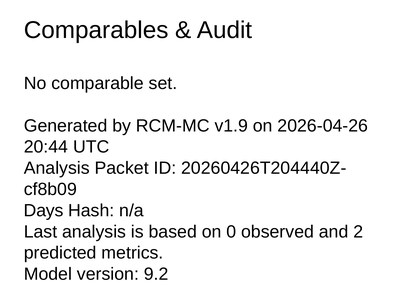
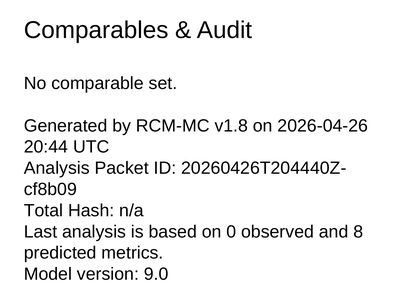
v1.9: v1.9 -> v1.8 (231, 126)
Days: Days -> Total (43, 211)
2: 2 -> 8 (358, 232)
9.2: 9.2 -> 9.0 (156, 275)
